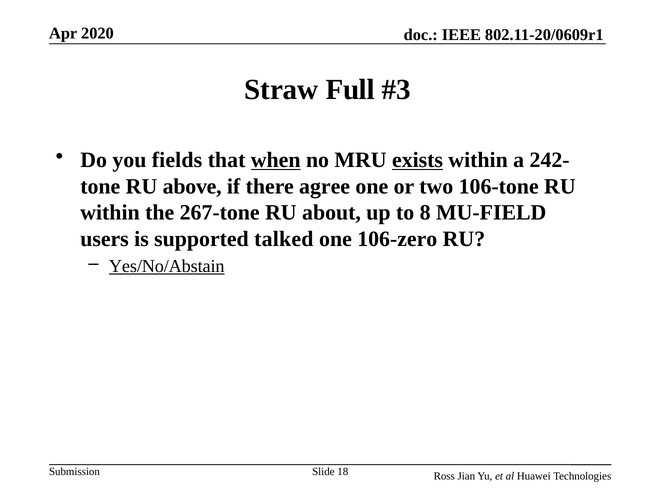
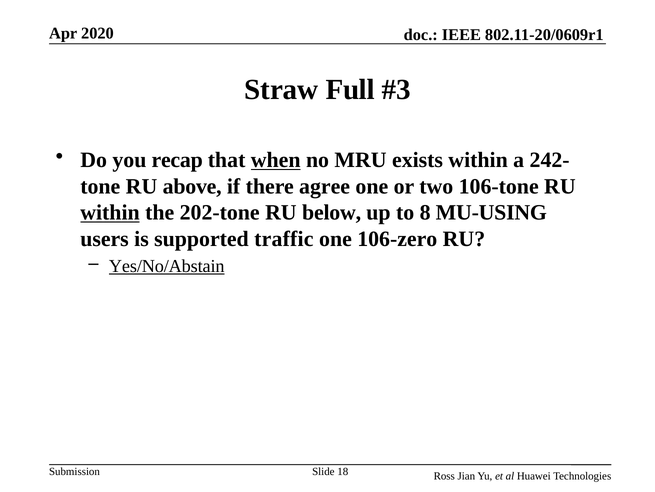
fields: fields -> recap (177, 160)
exists underline: present -> none (418, 160)
within underline: none -> present (110, 212)
267-tone: 267-tone -> 202-tone (220, 212)
about: about -> below (332, 212)
MU-FIELD: MU-FIELD -> MU-USING (491, 212)
talked: talked -> traffic (284, 238)
